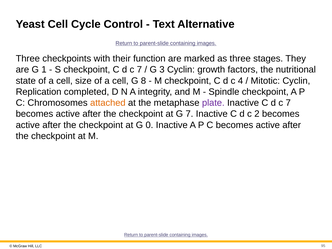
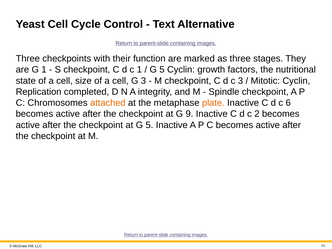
7: 7 -> 1 (139, 70)
3: 3 -> 5 (162, 70)
G 8: 8 -> 3 (143, 81)
c 4: 4 -> 3 (240, 81)
plate colour: purple -> orange (213, 103)
7: 7 -> 6 (288, 103)
G 7: 7 -> 9 (189, 114)
at G 0: 0 -> 5 (149, 125)
